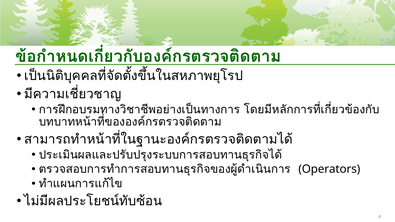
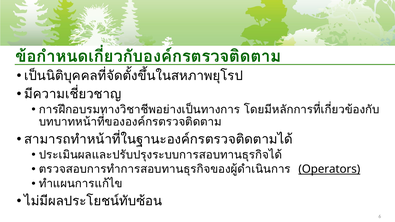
Operators underline: none -> present (329, 169)
